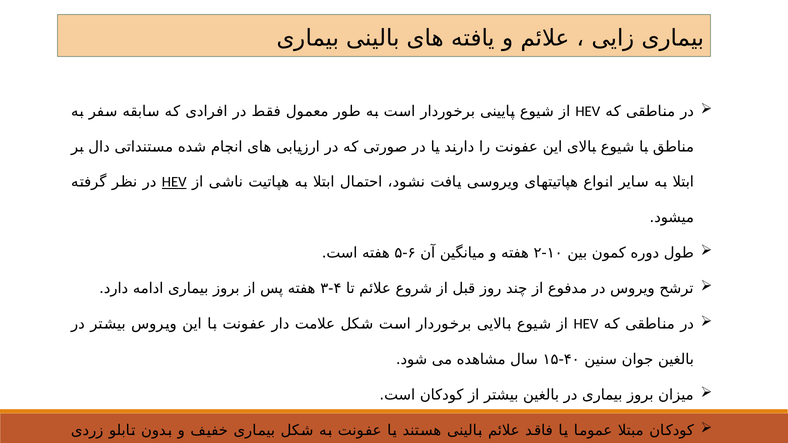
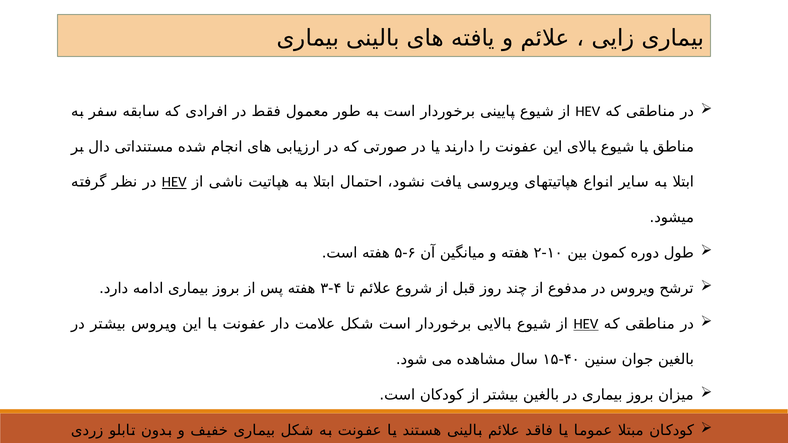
HEV underline: none -> present (586, 324)
